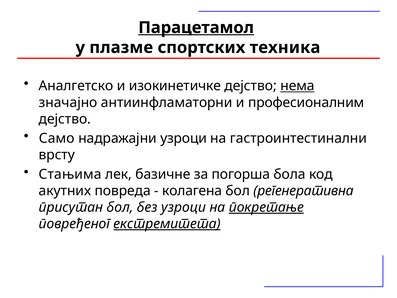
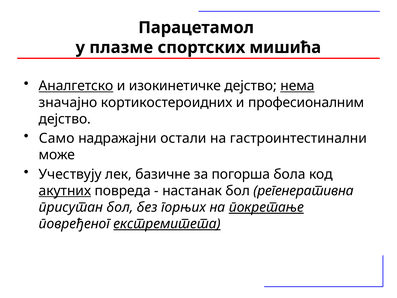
Парацетамол underline: present -> none (196, 28)
техника: техника -> мишића (285, 47)
Аналгетско underline: none -> present (76, 86)
антиинфламаторни: антиинфламаторни -> кортикостероидних (167, 102)
надражајни узроци: узроци -> остали (183, 138)
врсту: врсту -> може (57, 155)
Стањима: Стањима -> Учествују (70, 174)
акутних underline: none -> present (65, 191)
колагена: колагена -> настанак (192, 191)
без узроци: узроци -> горњих (183, 207)
